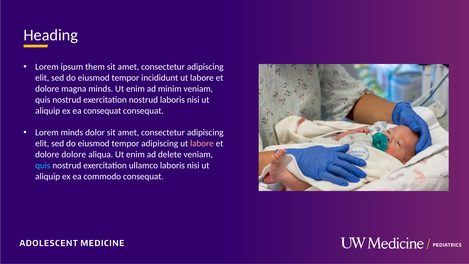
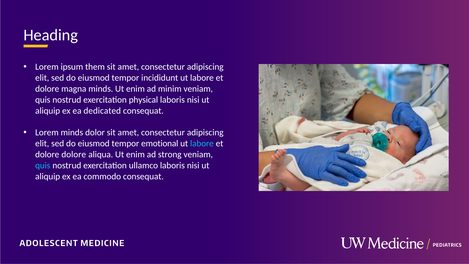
exercitation nostrud: nostrud -> physical (143, 100)
ea consequat: consequat -> dedicated (102, 111)
tempor adipiscing: adipiscing -> emotional (160, 143)
labore colour: pink -> light blue (202, 143)
delete: delete -> strong (170, 154)
